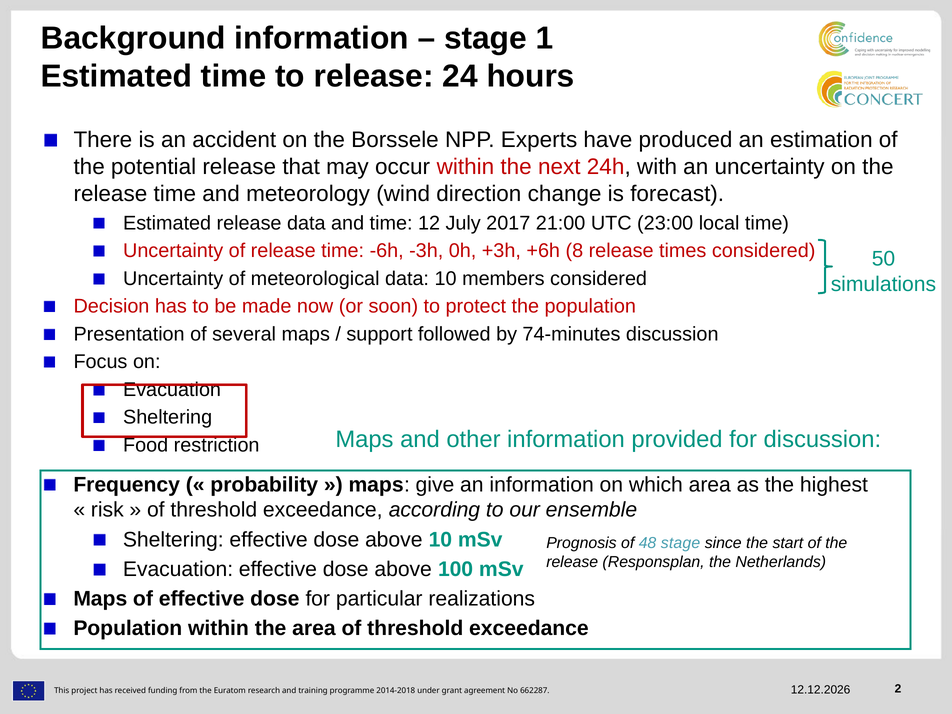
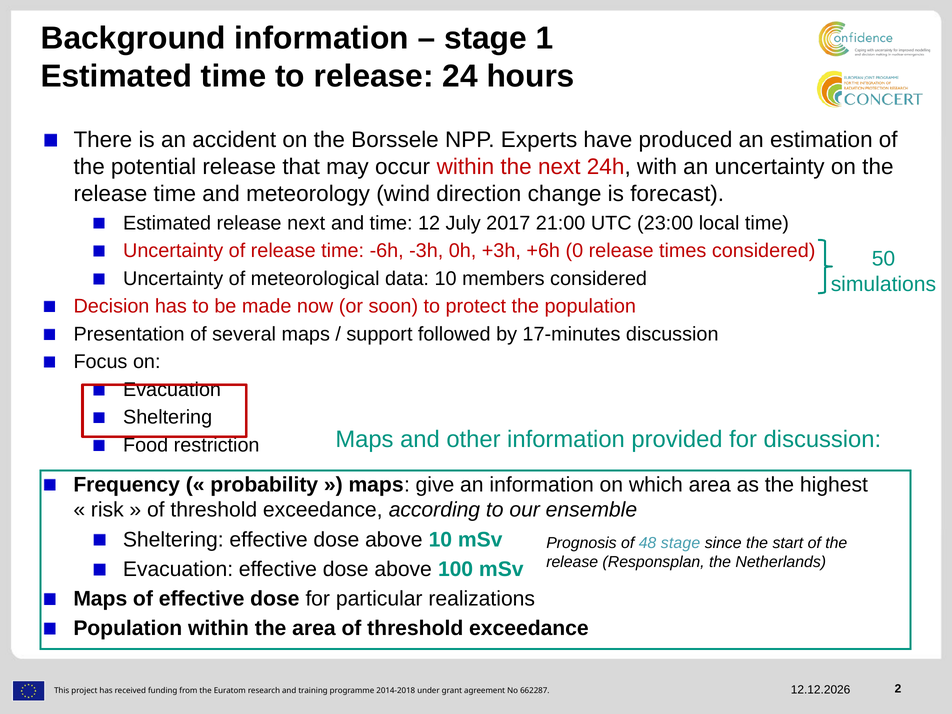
release data: data -> next (306, 223)
8: 8 -> 0 (574, 251)
74-minutes: 74-minutes -> 17-minutes (571, 334)
